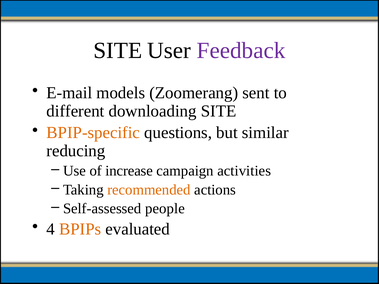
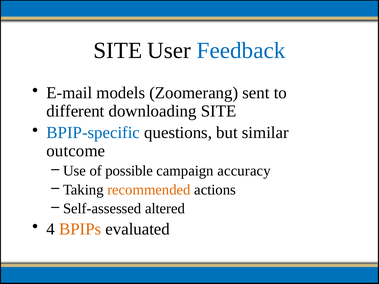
Feedback colour: purple -> blue (241, 51)
BPIP-specific colour: orange -> blue (93, 133)
reducing: reducing -> outcome (76, 151)
increase: increase -> possible (129, 171)
activities: activities -> accuracy (244, 171)
people: people -> altered (165, 209)
